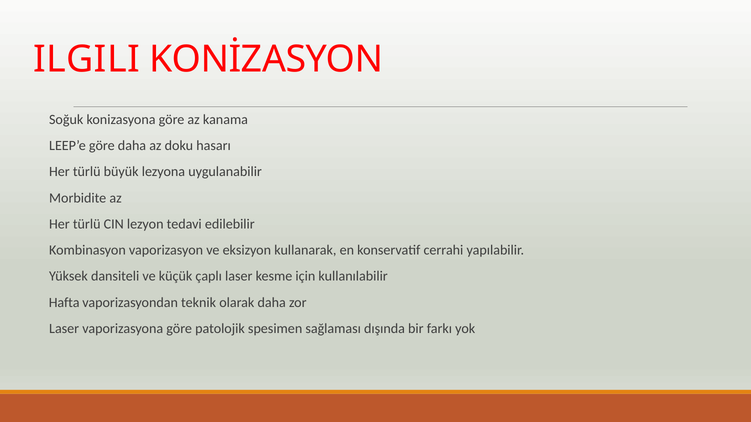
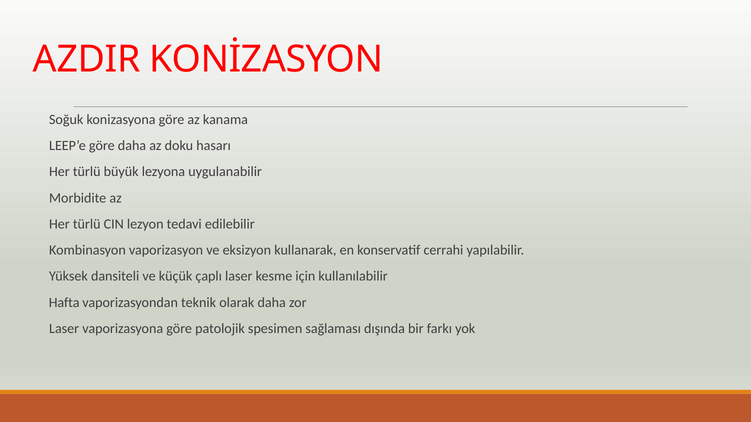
ILGILI: ILGILI -> AZDIR (87, 59)
